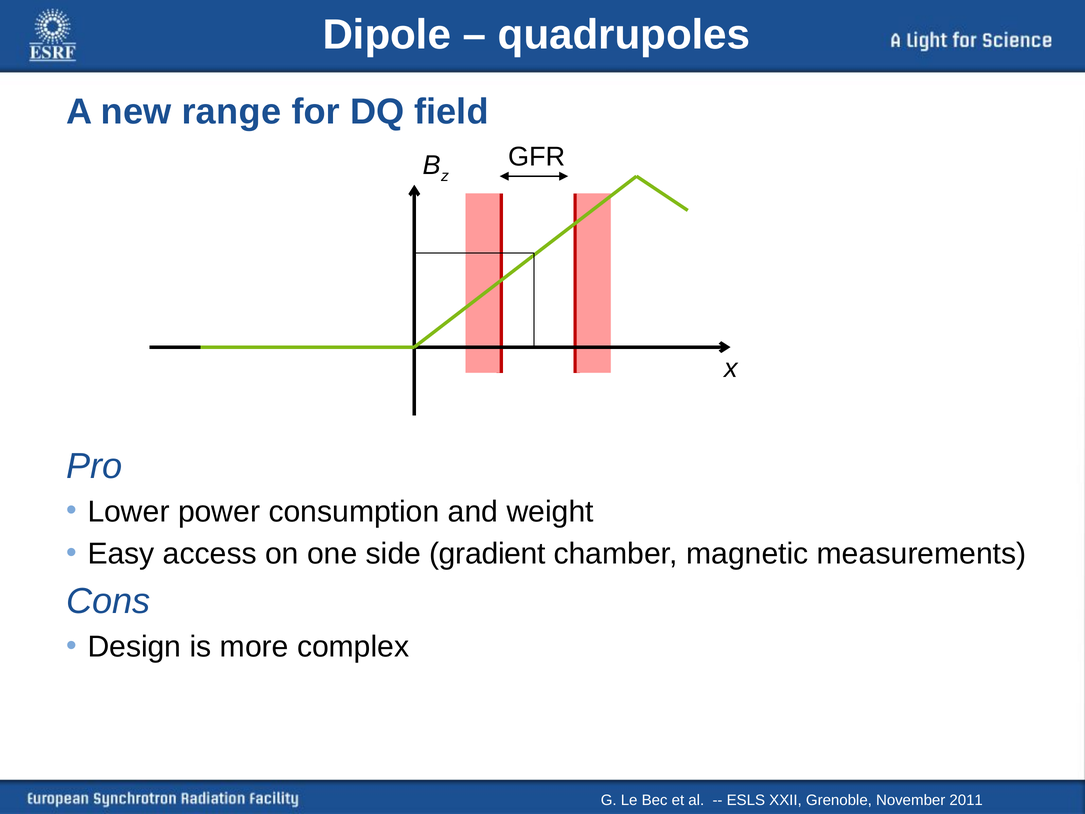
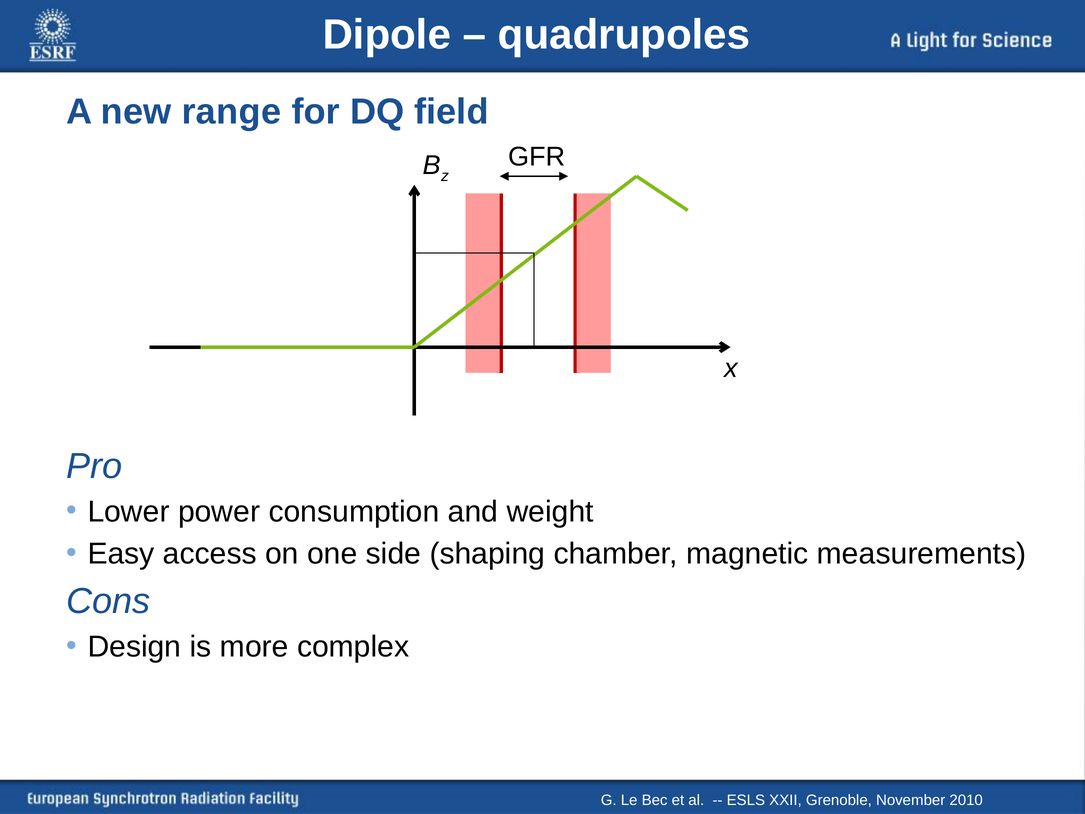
gradient: gradient -> shaping (487, 554)
2011: 2011 -> 2010 (966, 800)
